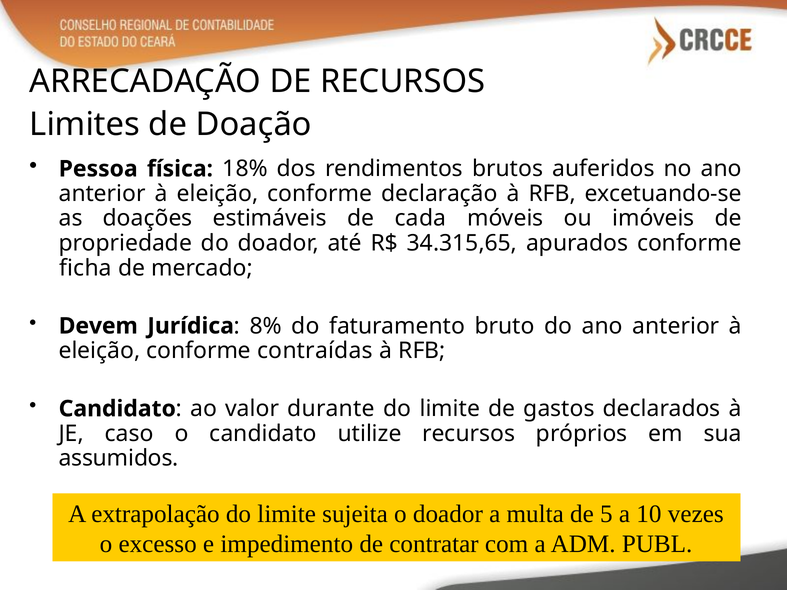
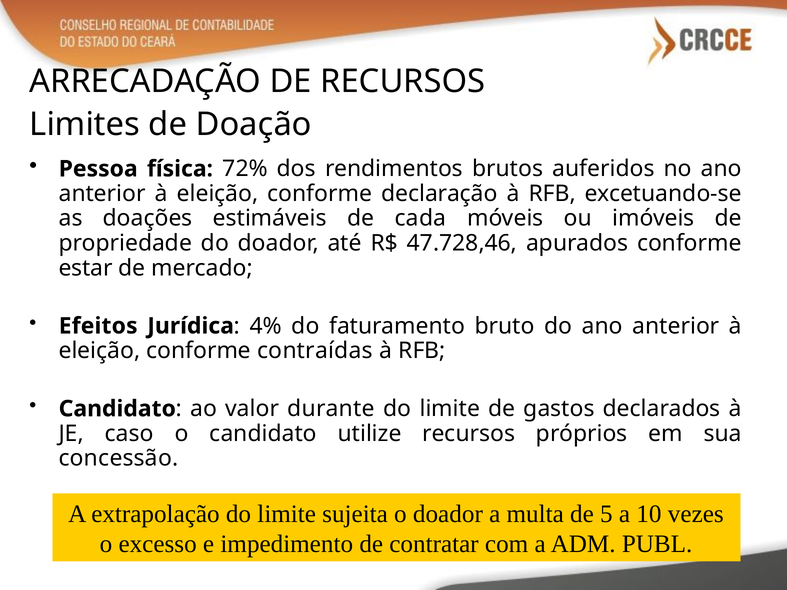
18%: 18% -> 72% (245, 169)
34.315,65: 34.315,65 -> 47.728,46 (462, 243)
ficha: ficha -> estar (86, 268)
Devem: Devem -> Efeitos (98, 326)
8%: 8% -> 4% (266, 326)
assumidos: assumidos -> concessão (118, 458)
